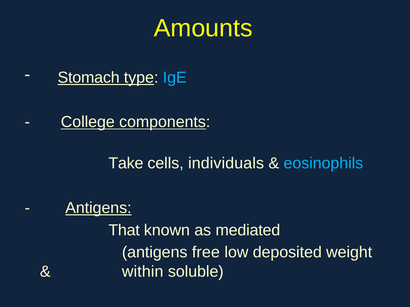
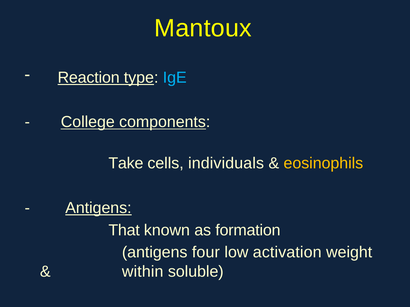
Amounts: Amounts -> Mantoux (203, 28)
Stomach: Stomach -> Reaction (89, 78)
eosinophils colour: light blue -> yellow (323, 164)
mediated: mediated -> formation (248, 230)
free: free -> four (206, 253)
deposited: deposited -> activation (287, 253)
